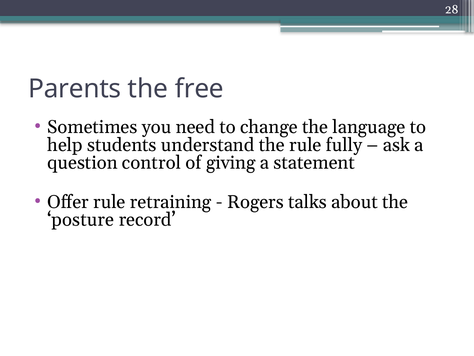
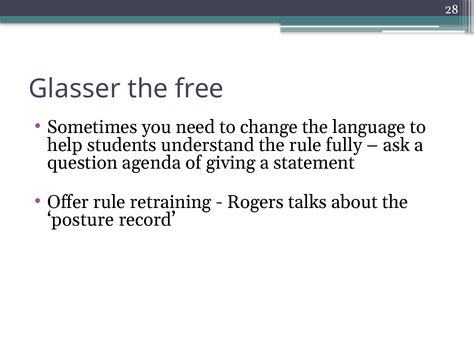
Parents: Parents -> Glasser (74, 89)
control: control -> agenda (152, 162)
